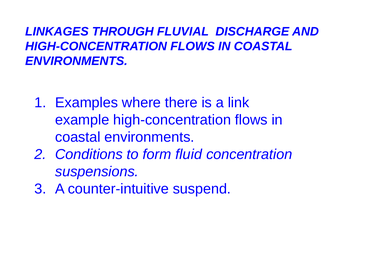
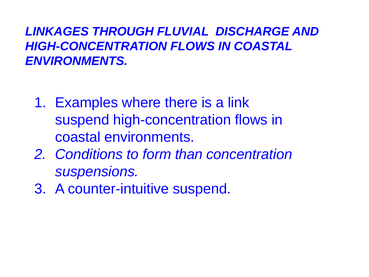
example: example -> suspend (82, 120)
fluid: fluid -> than (189, 154)
